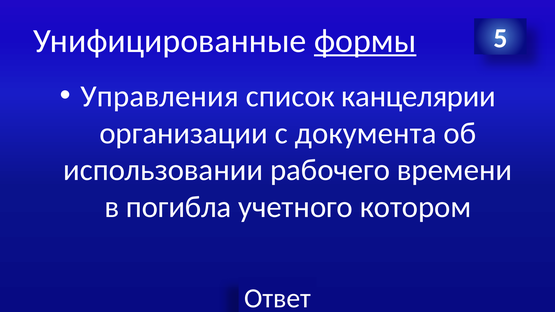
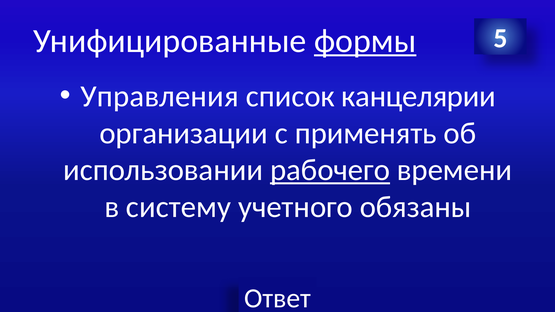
документа: документа -> применять (366, 133)
рабочего underline: none -> present (330, 170)
погибла: погибла -> систему (179, 207)
котором: котором -> обязаны (416, 207)
